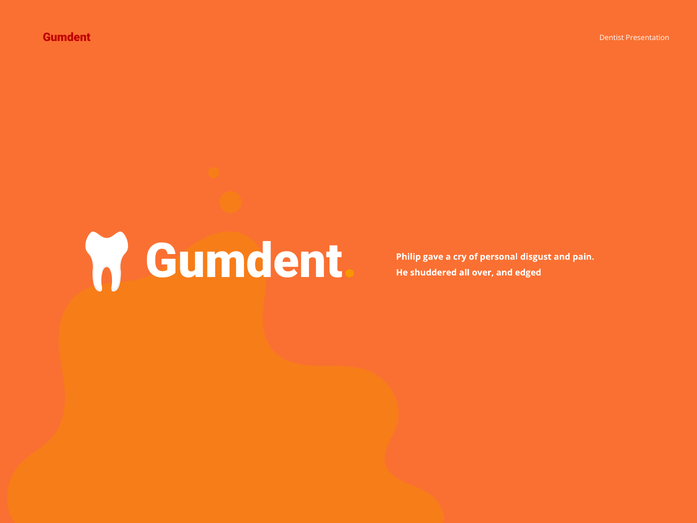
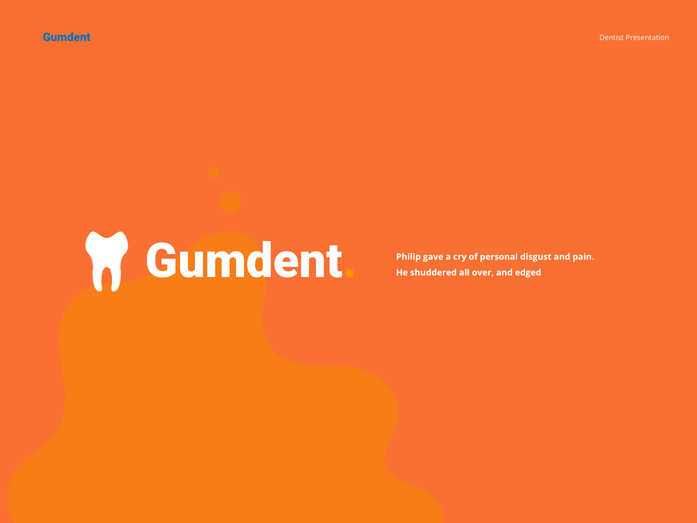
Gumdent colour: red -> blue (67, 37)
